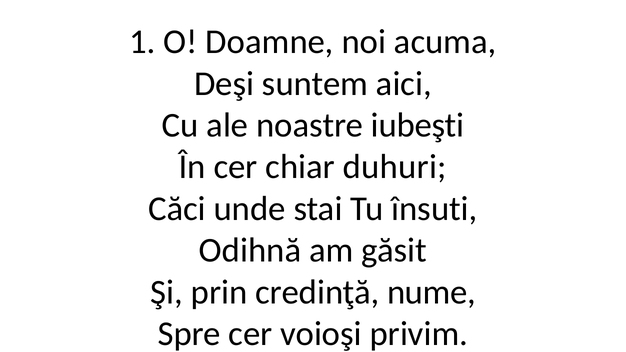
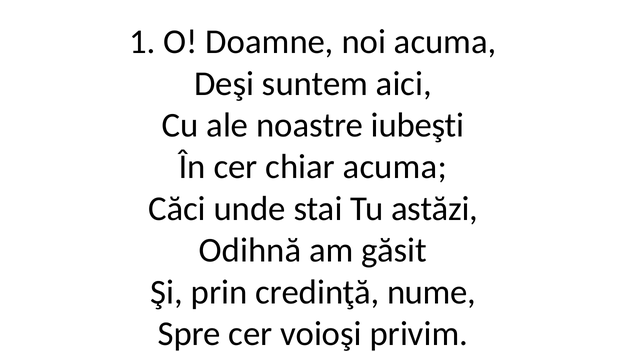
chiar duhuri: duhuri -> acuma (395, 167)
însuti: însuti -> astăzi (435, 209)
